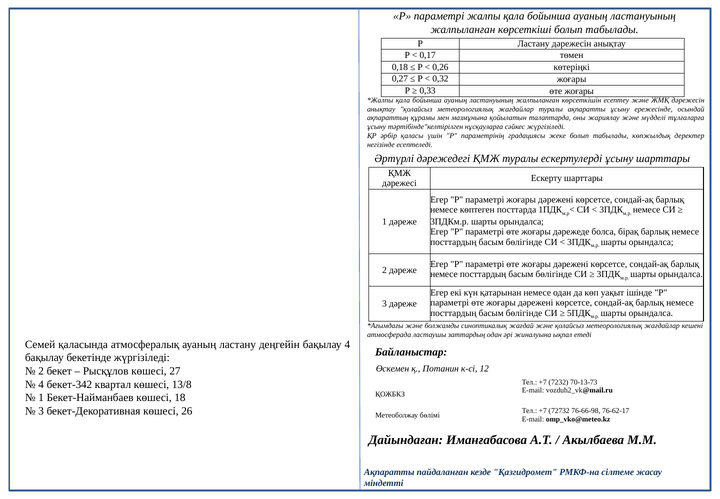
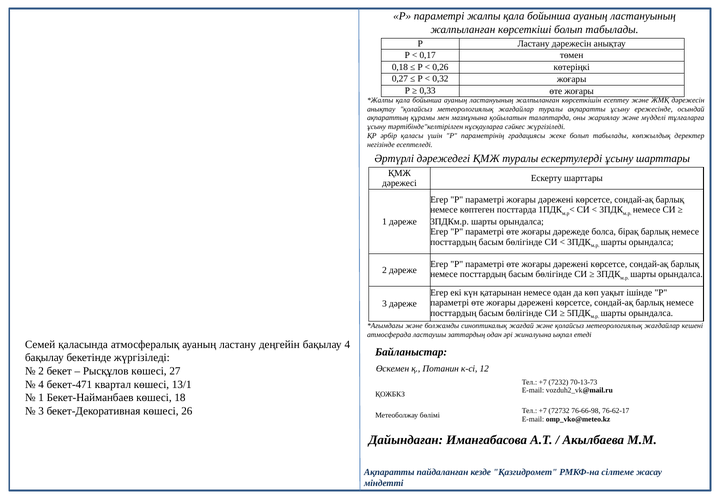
бекет-342: бекет-342 -> бекет-471 (69, 384)
13/8: 13/8 -> 13/1 (182, 384)
